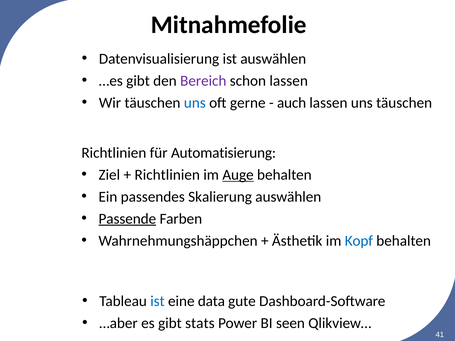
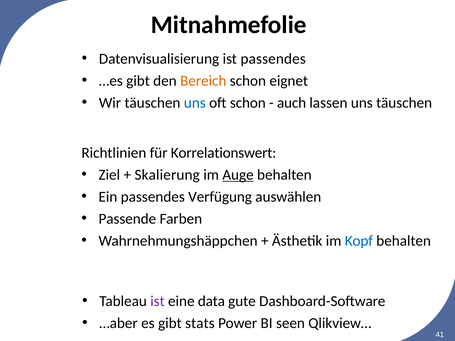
ist auswählen: auswählen -> passendes (273, 59)
Bereich colour: purple -> orange (203, 81)
schon lassen: lassen -> eignet (289, 81)
oft gerne: gerne -> schon (248, 103)
Automatisierung: Automatisierung -> Korrelationswert (224, 153)
Richtlinien: Richtlinien -> Skalierung (167, 175)
Skalierung: Skalierung -> Verfügung (220, 197)
Passende underline: present -> none (127, 219)
ist colour: blue -> purple (158, 301)
